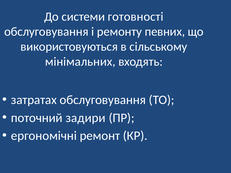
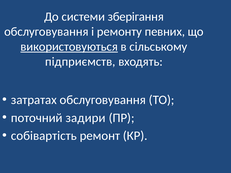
готовності: готовності -> зберігання (136, 17)
використовуються underline: none -> present (69, 47)
мінімальних: мінімальних -> підприємств (80, 62)
ергономічні: ергономічні -> собівартість (44, 136)
